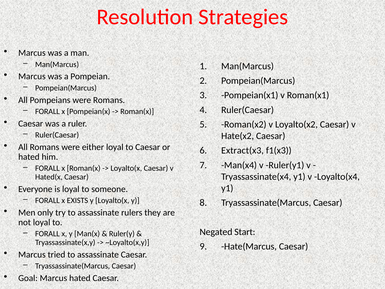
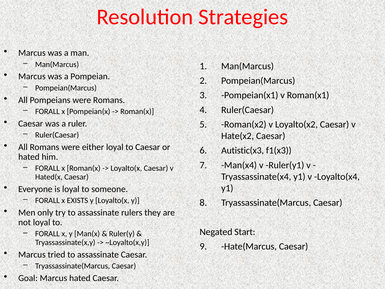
Extract(x3: Extract(x3 -> Autistic(x3 (243, 150)
